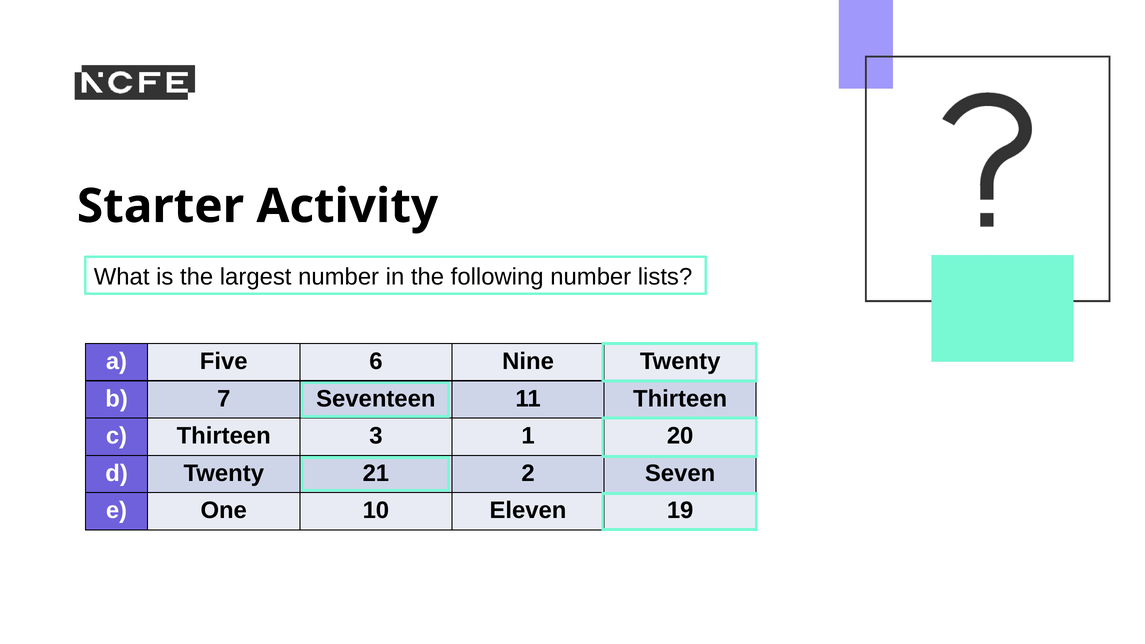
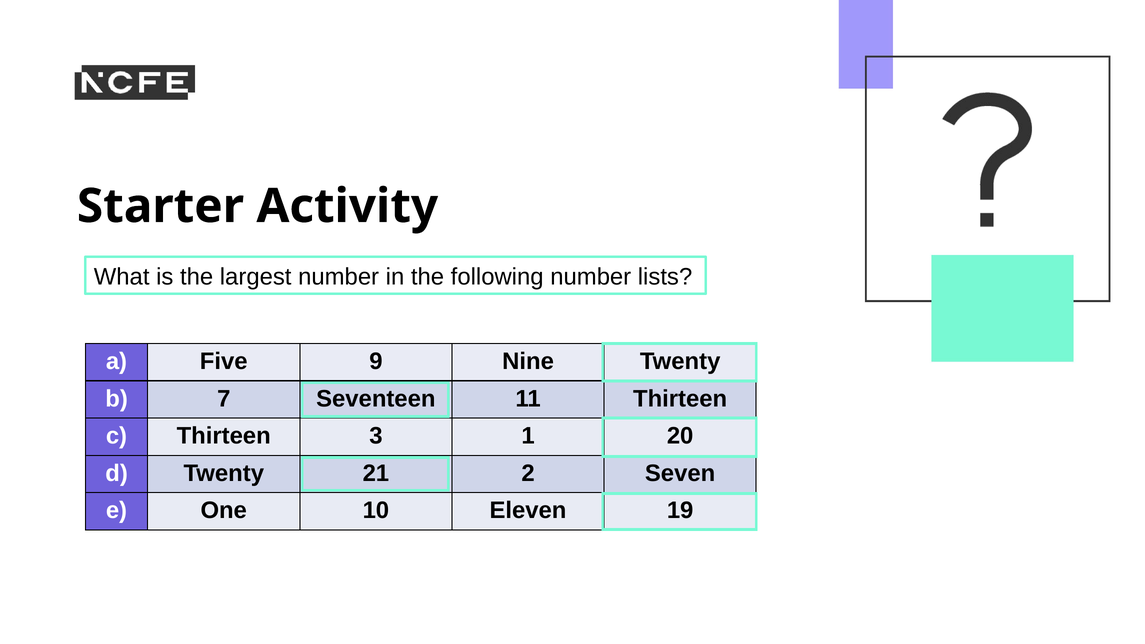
6: 6 -> 9 (376, 362)
